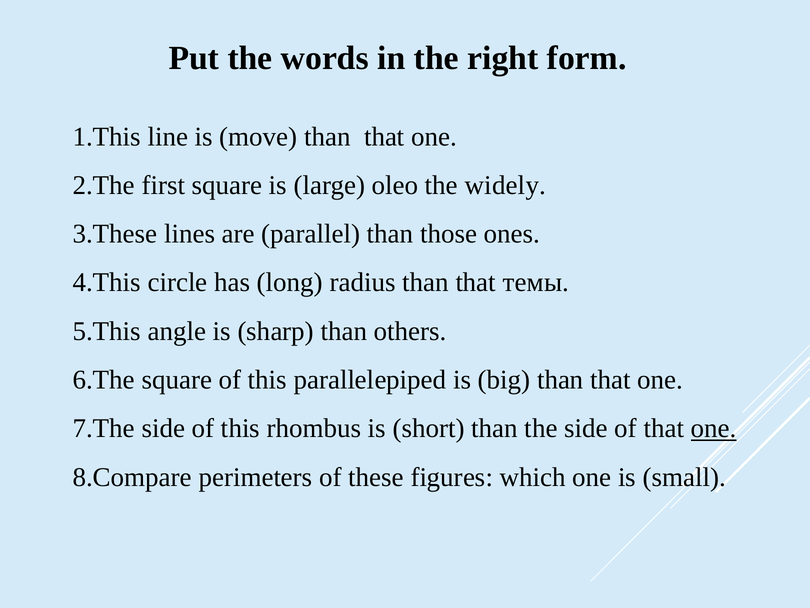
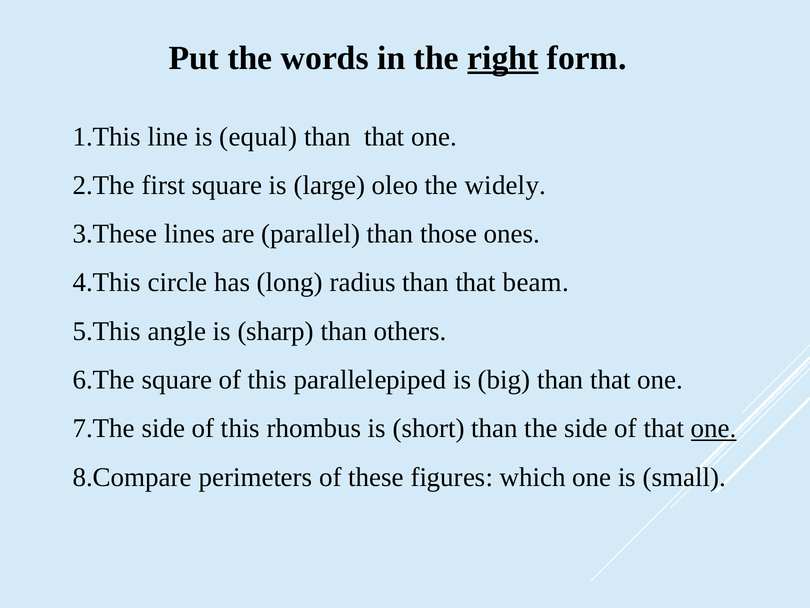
right underline: none -> present (503, 58)
move: move -> equal (258, 137)
темы: темы -> beam (536, 282)
